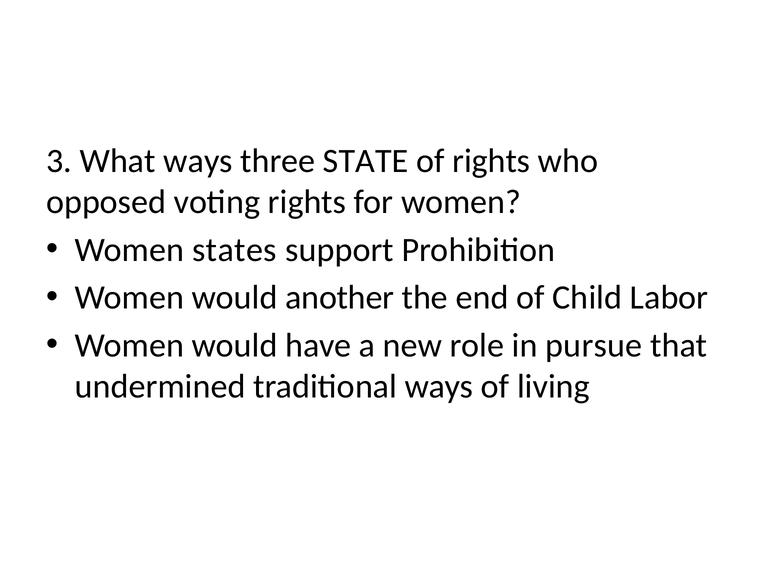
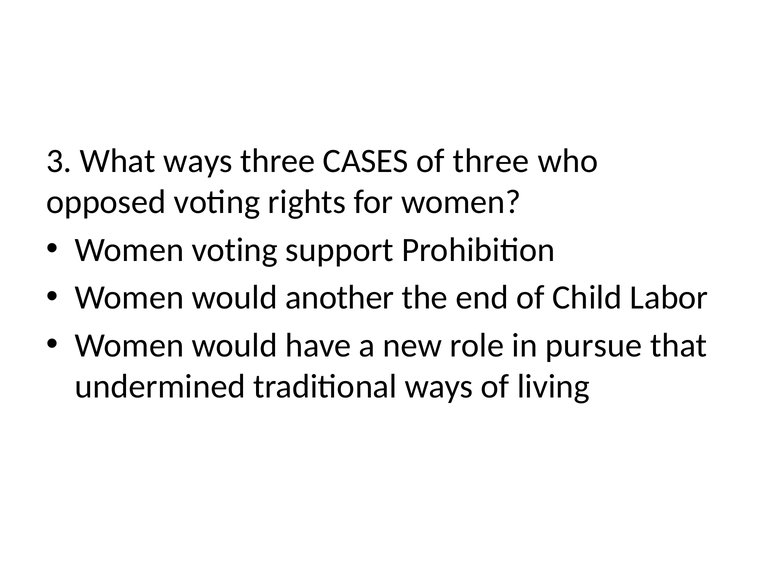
STATE: STATE -> CASES (366, 161)
of rights: rights -> three (491, 161)
Women states: states -> voting (235, 250)
